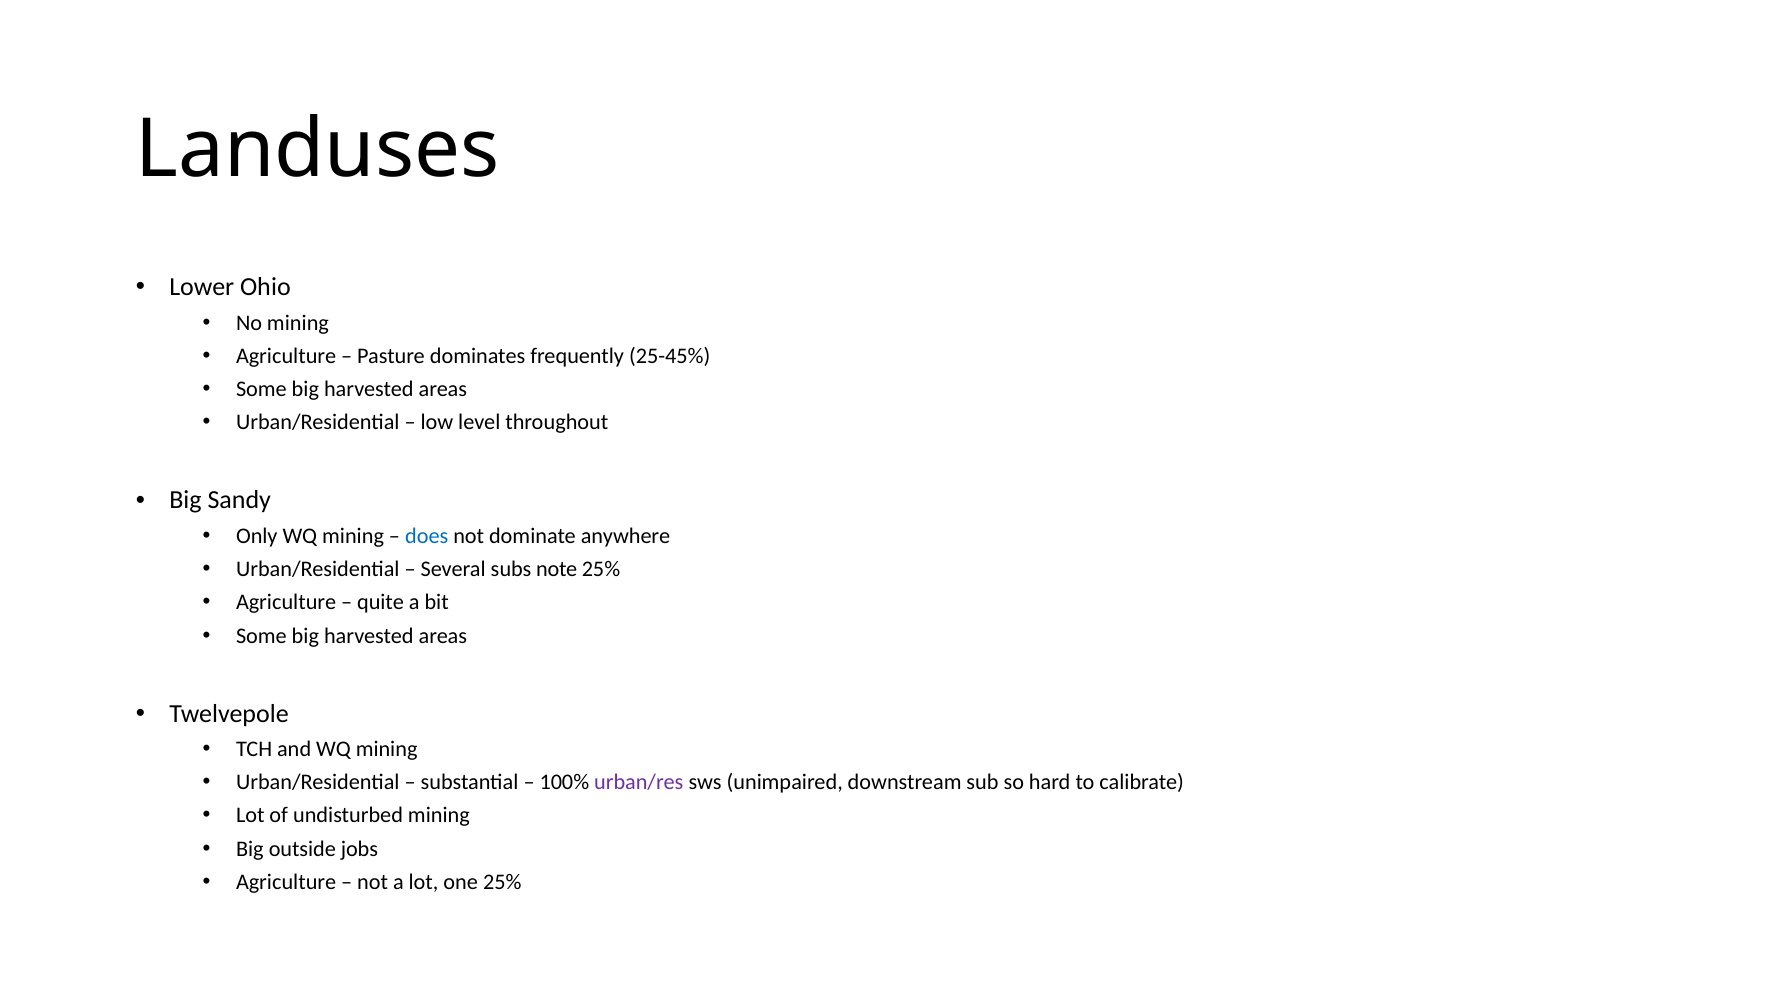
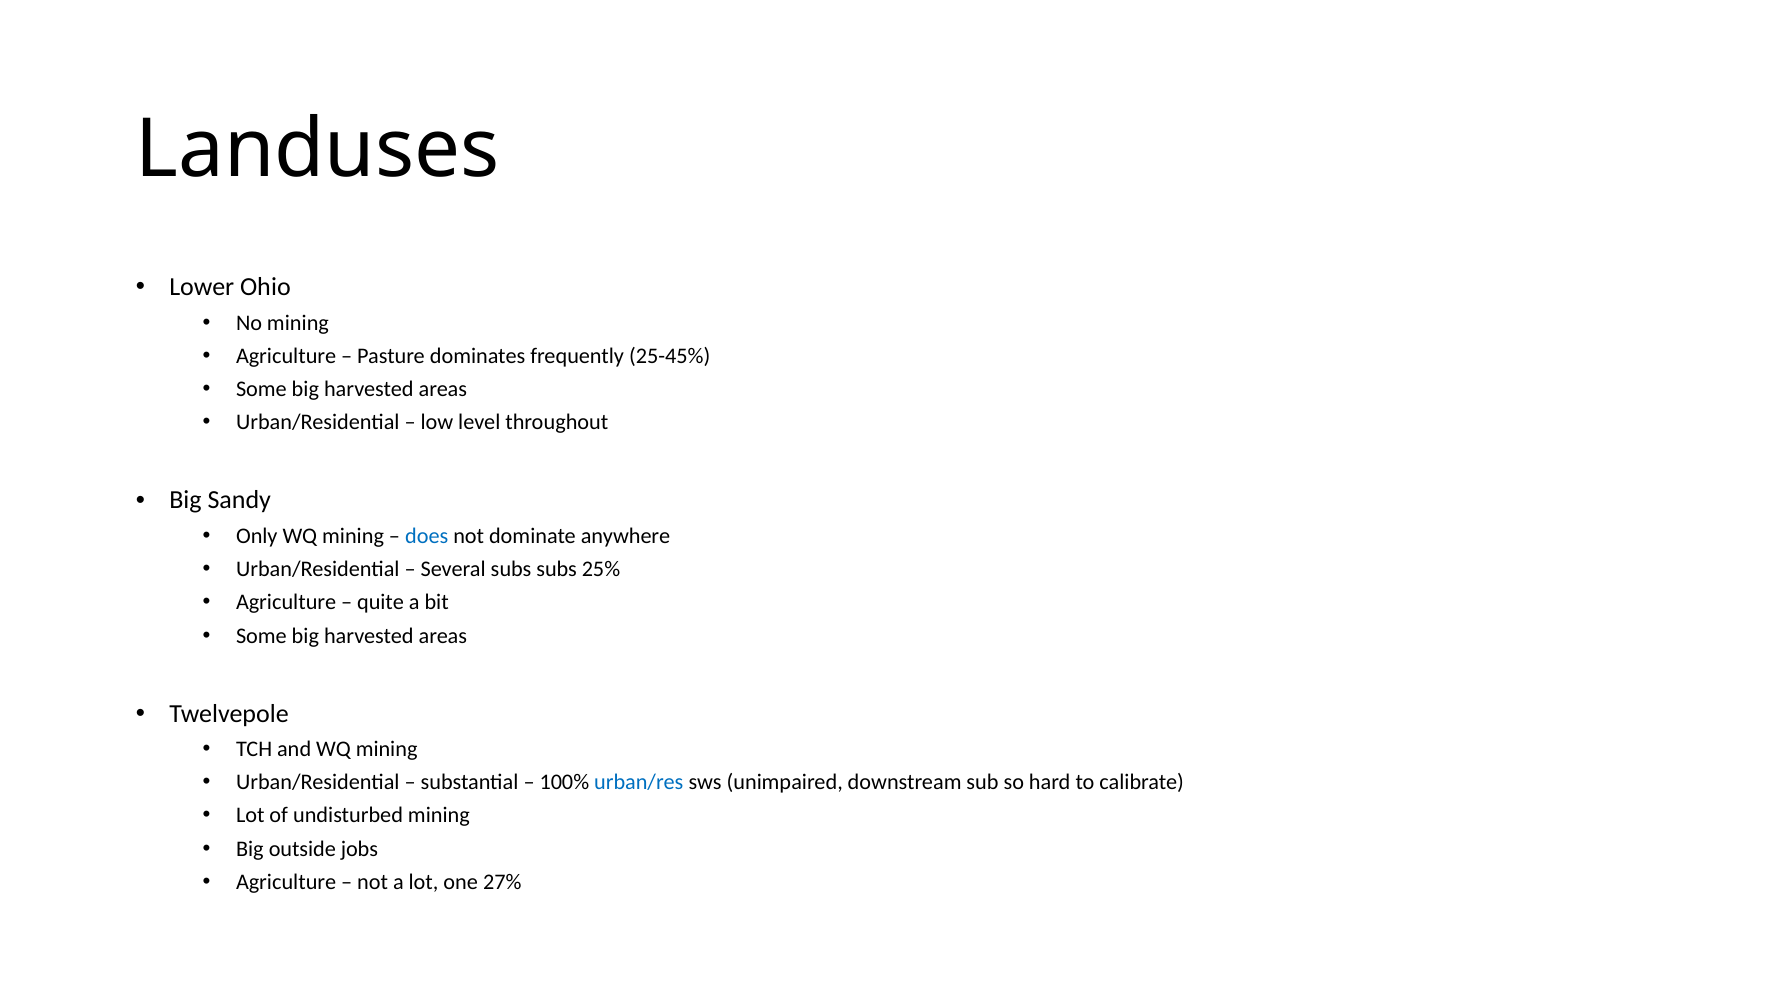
subs note: note -> subs (557, 569)
urban/res colour: purple -> blue (639, 782)
one 25%: 25% -> 27% (502, 882)
